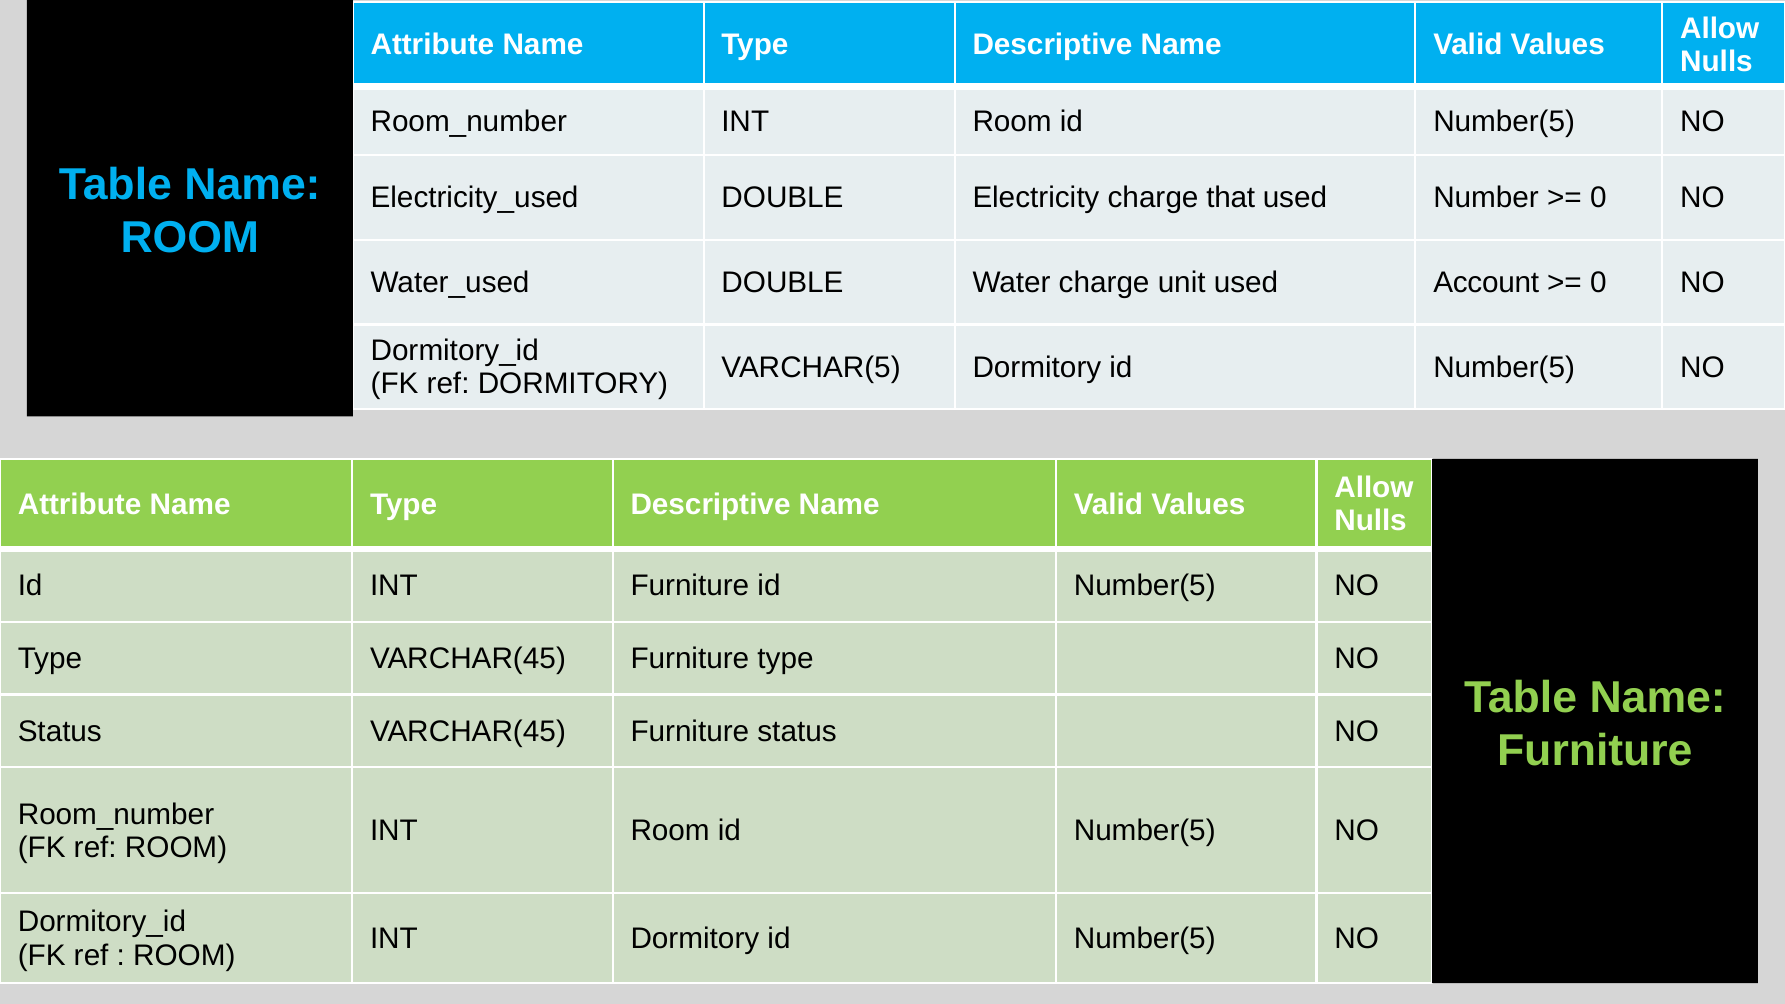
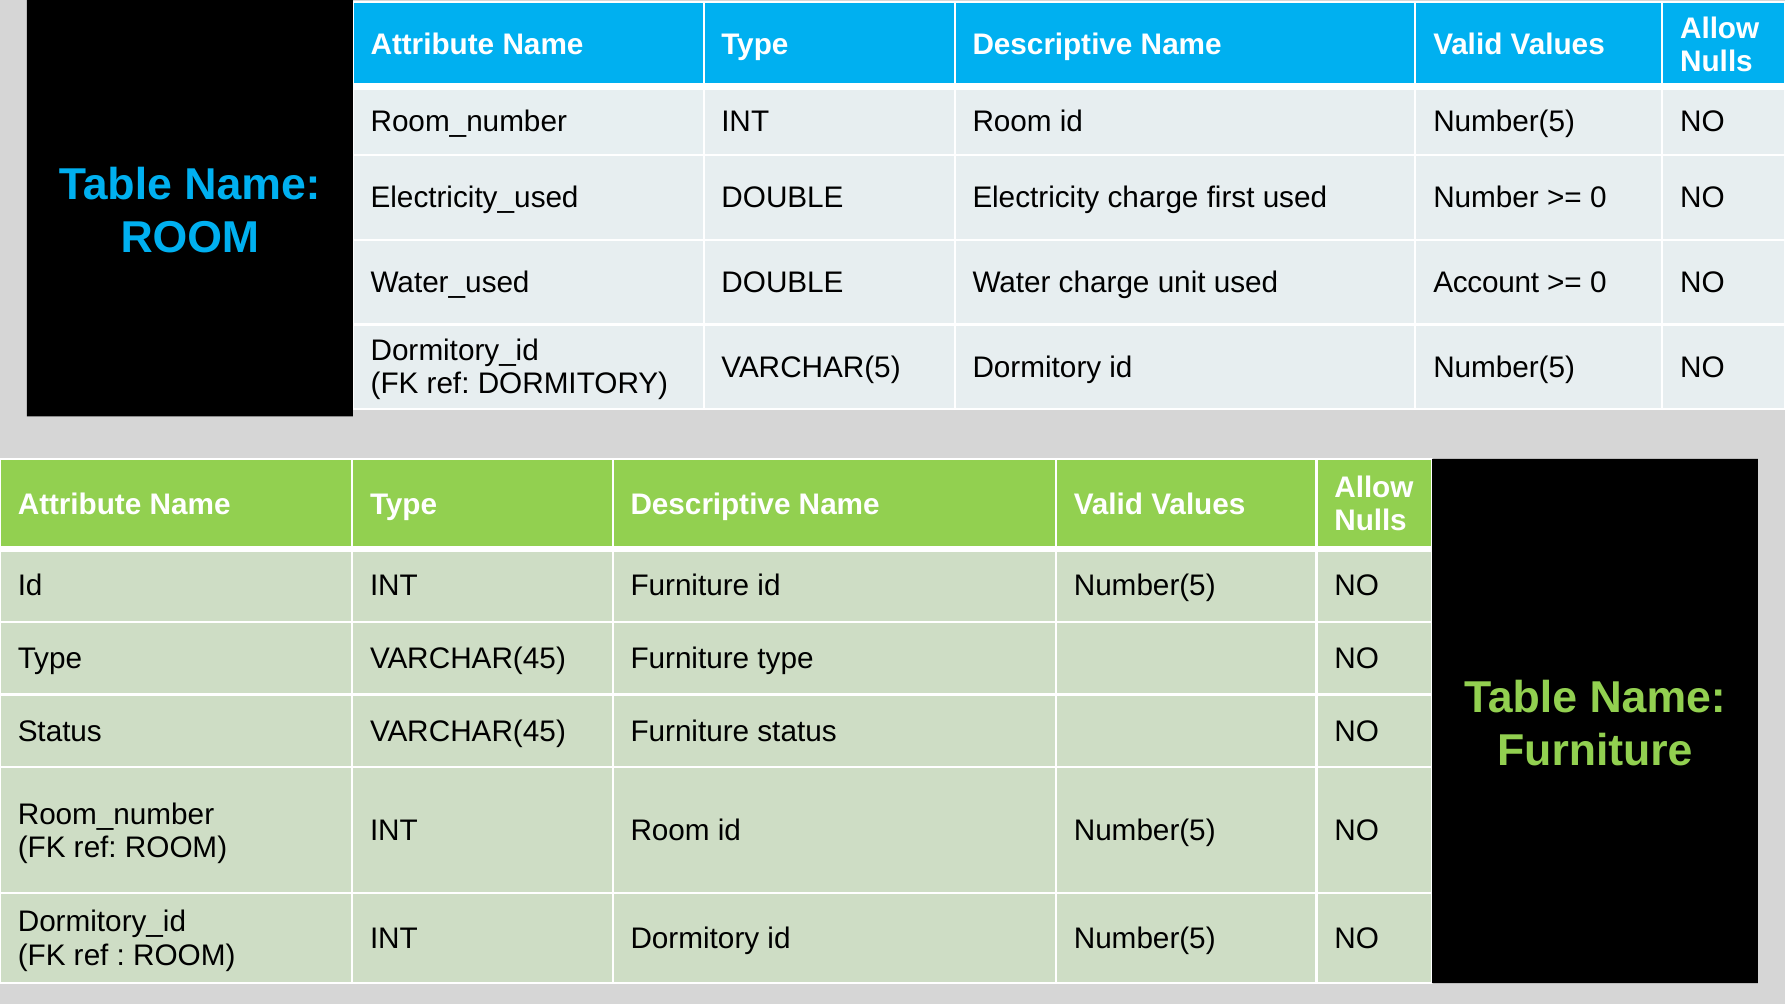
that: that -> first (1231, 198)
